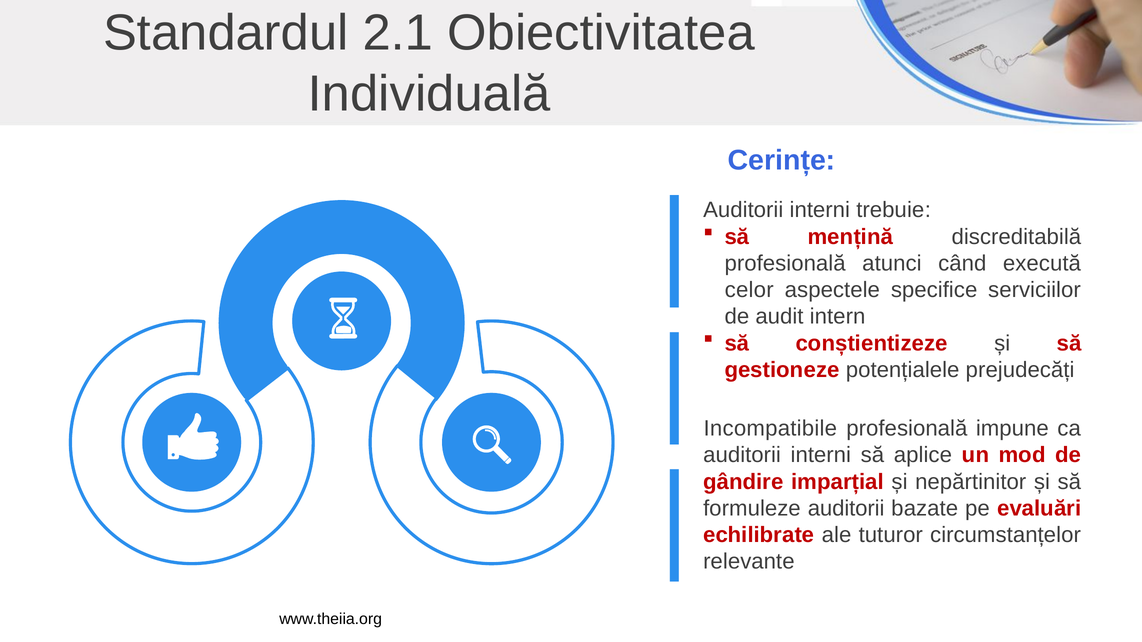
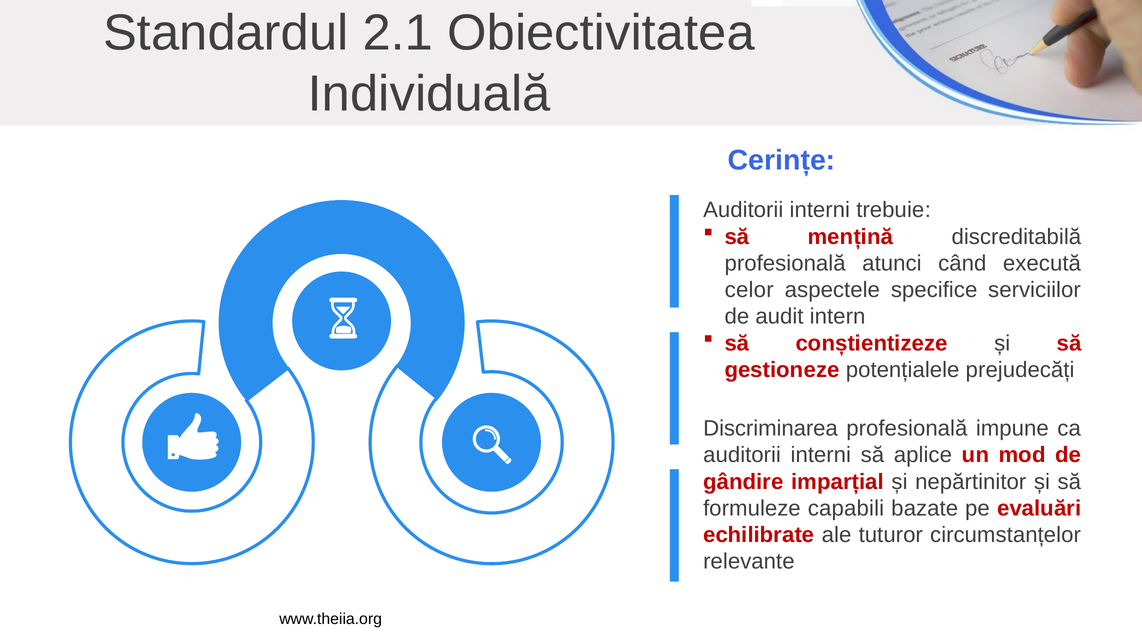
Incompatibile: Incompatibile -> Discriminarea (771, 429)
formuleze auditorii: auditorii -> capabili (846, 509)
